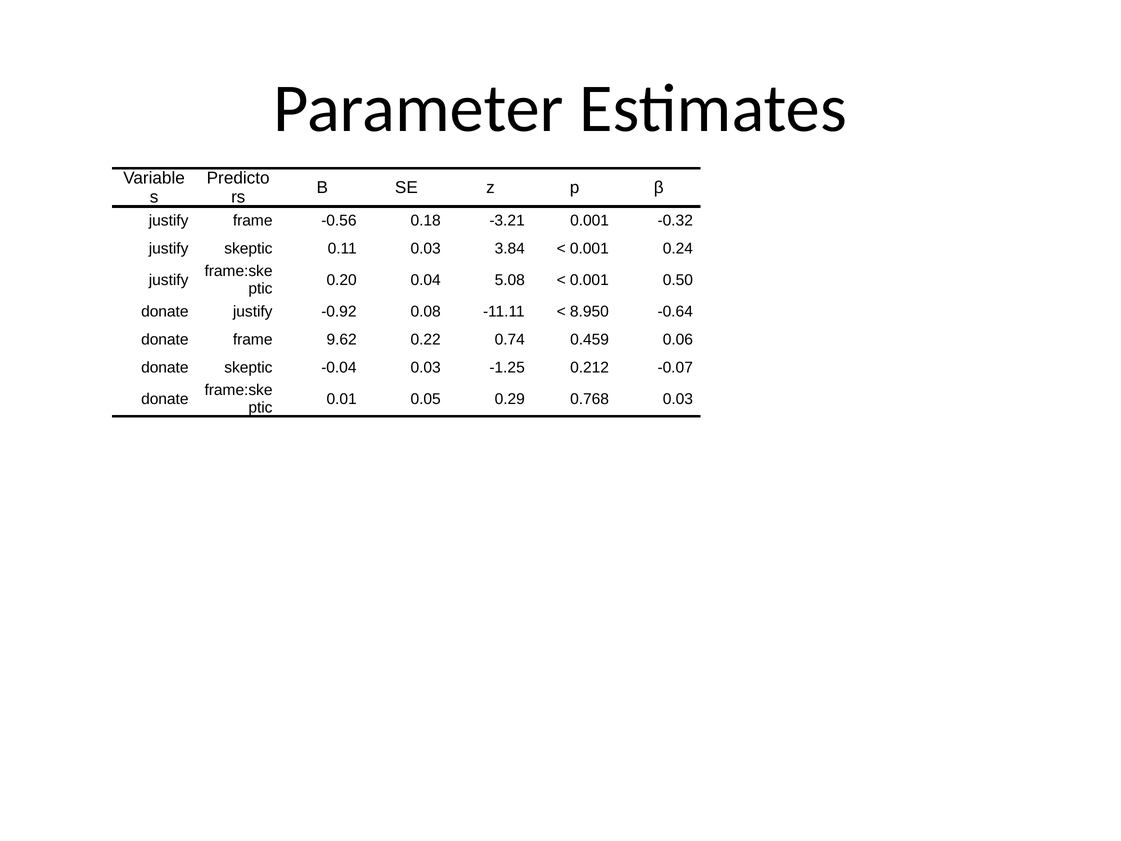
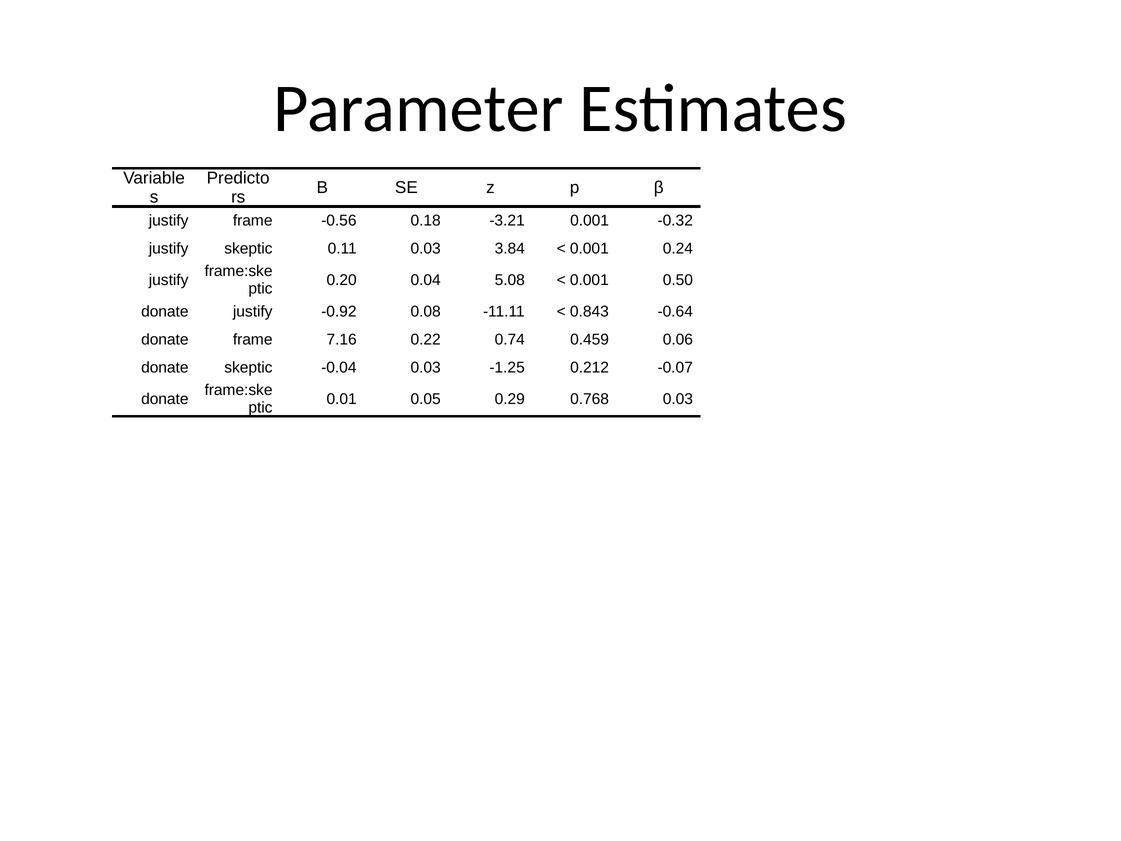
8.950: 8.950 -> 0.843 (589, 311)
9.62: 9.62 -> 7.16 (342, 339)
